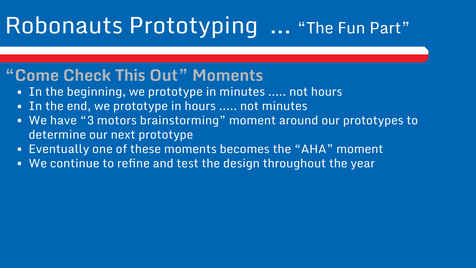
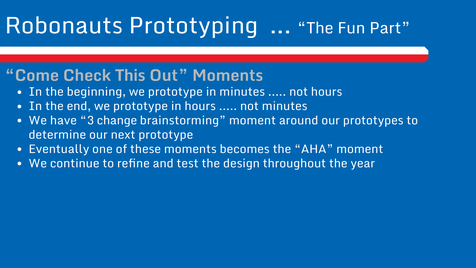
motors: motors -> change (117, 120)
